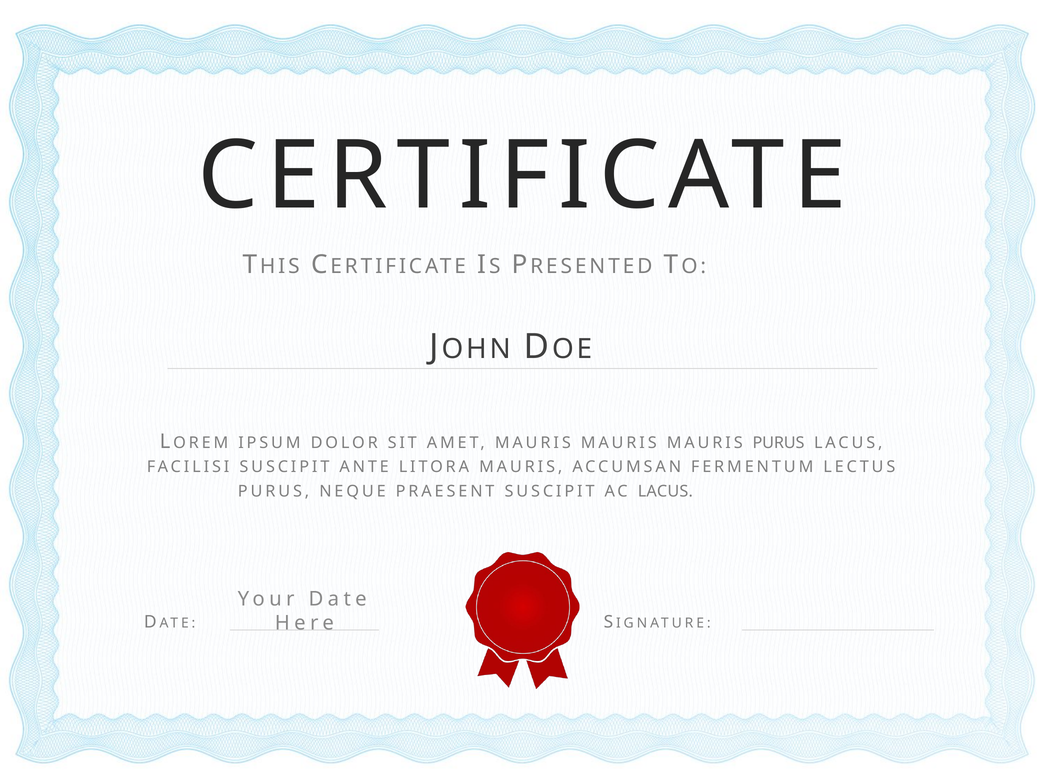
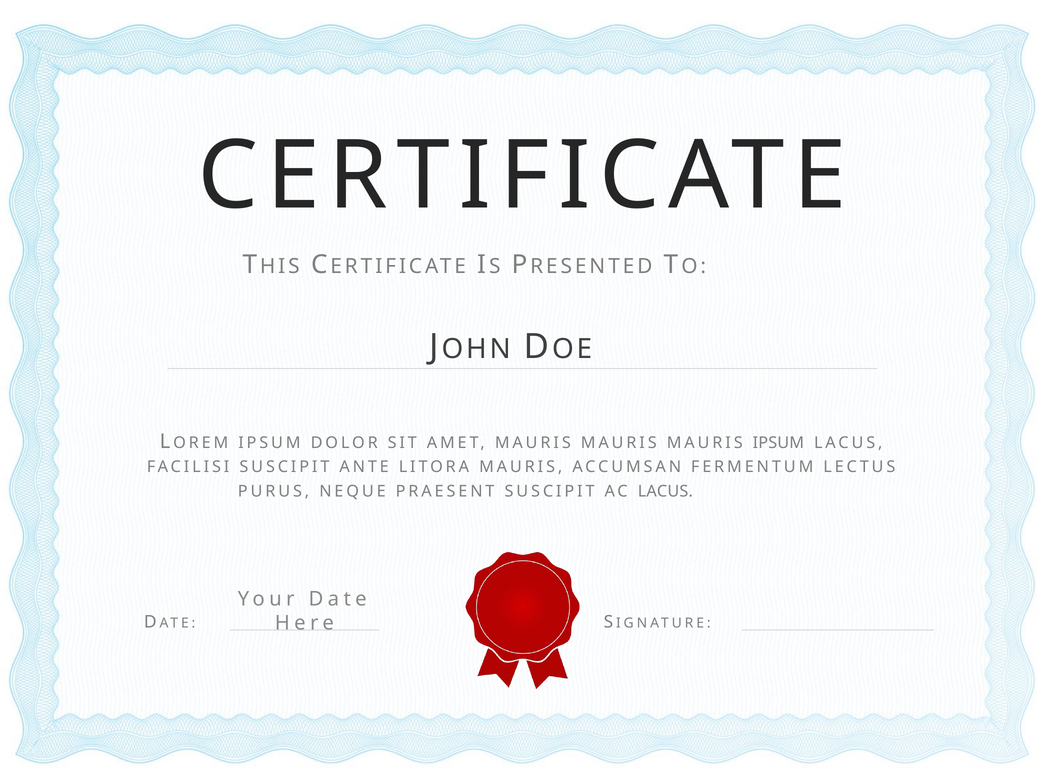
MAURIS PURUS: PURUS -> IPSUM (778, 443)
